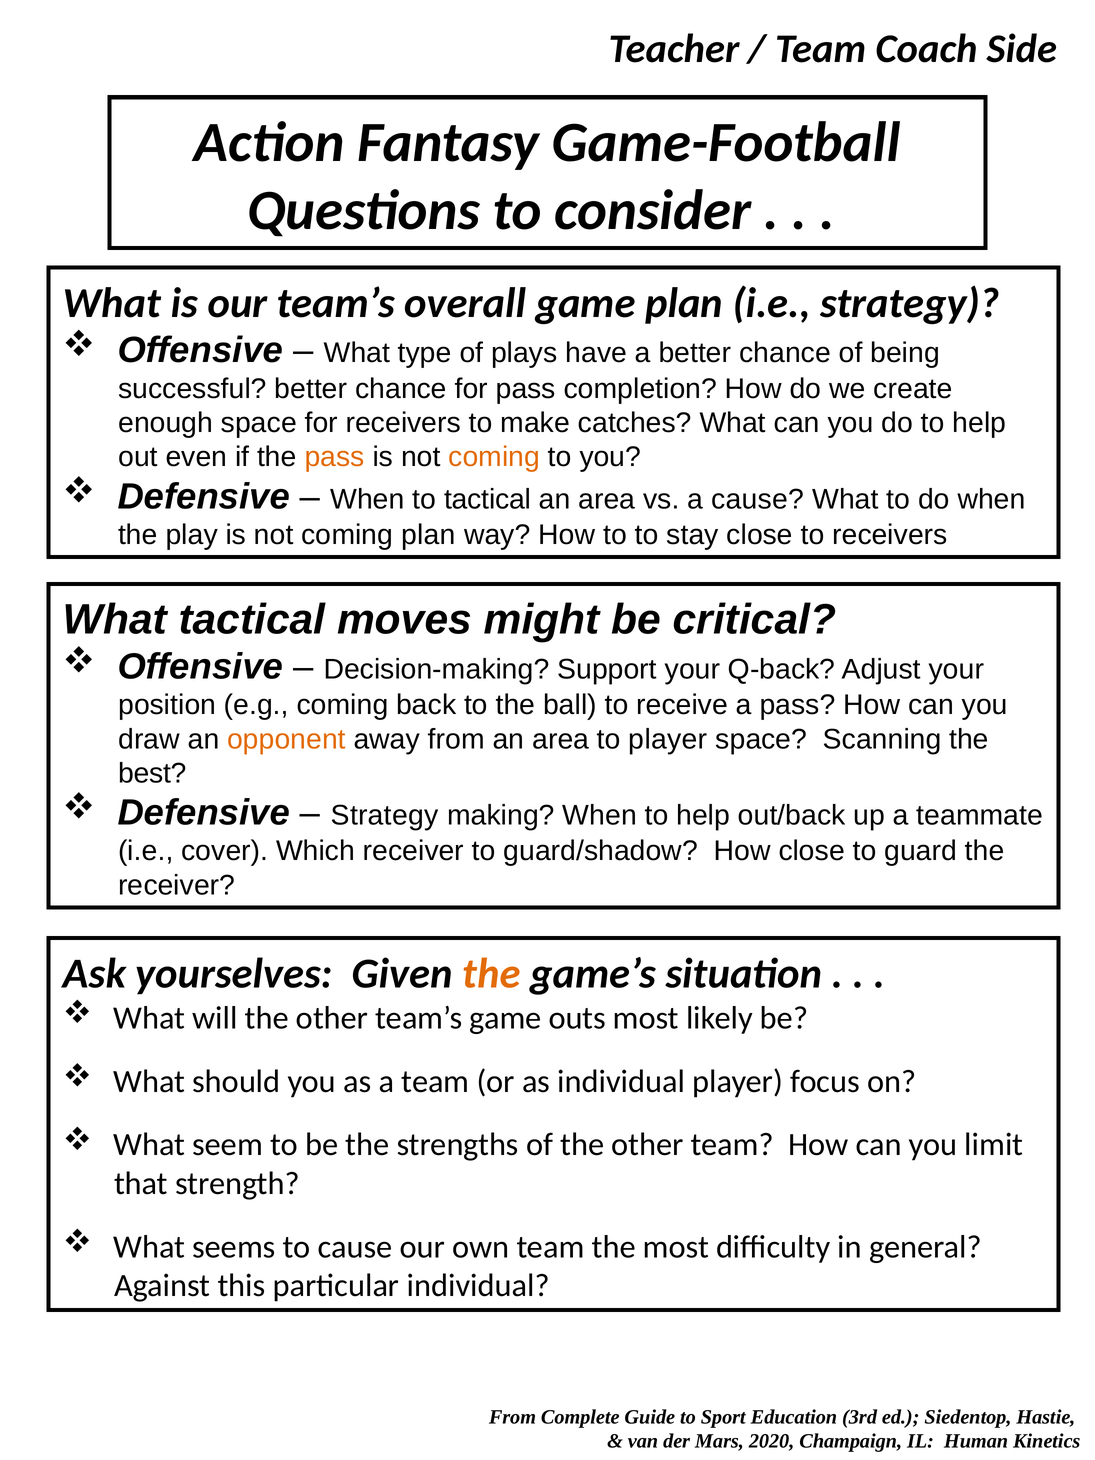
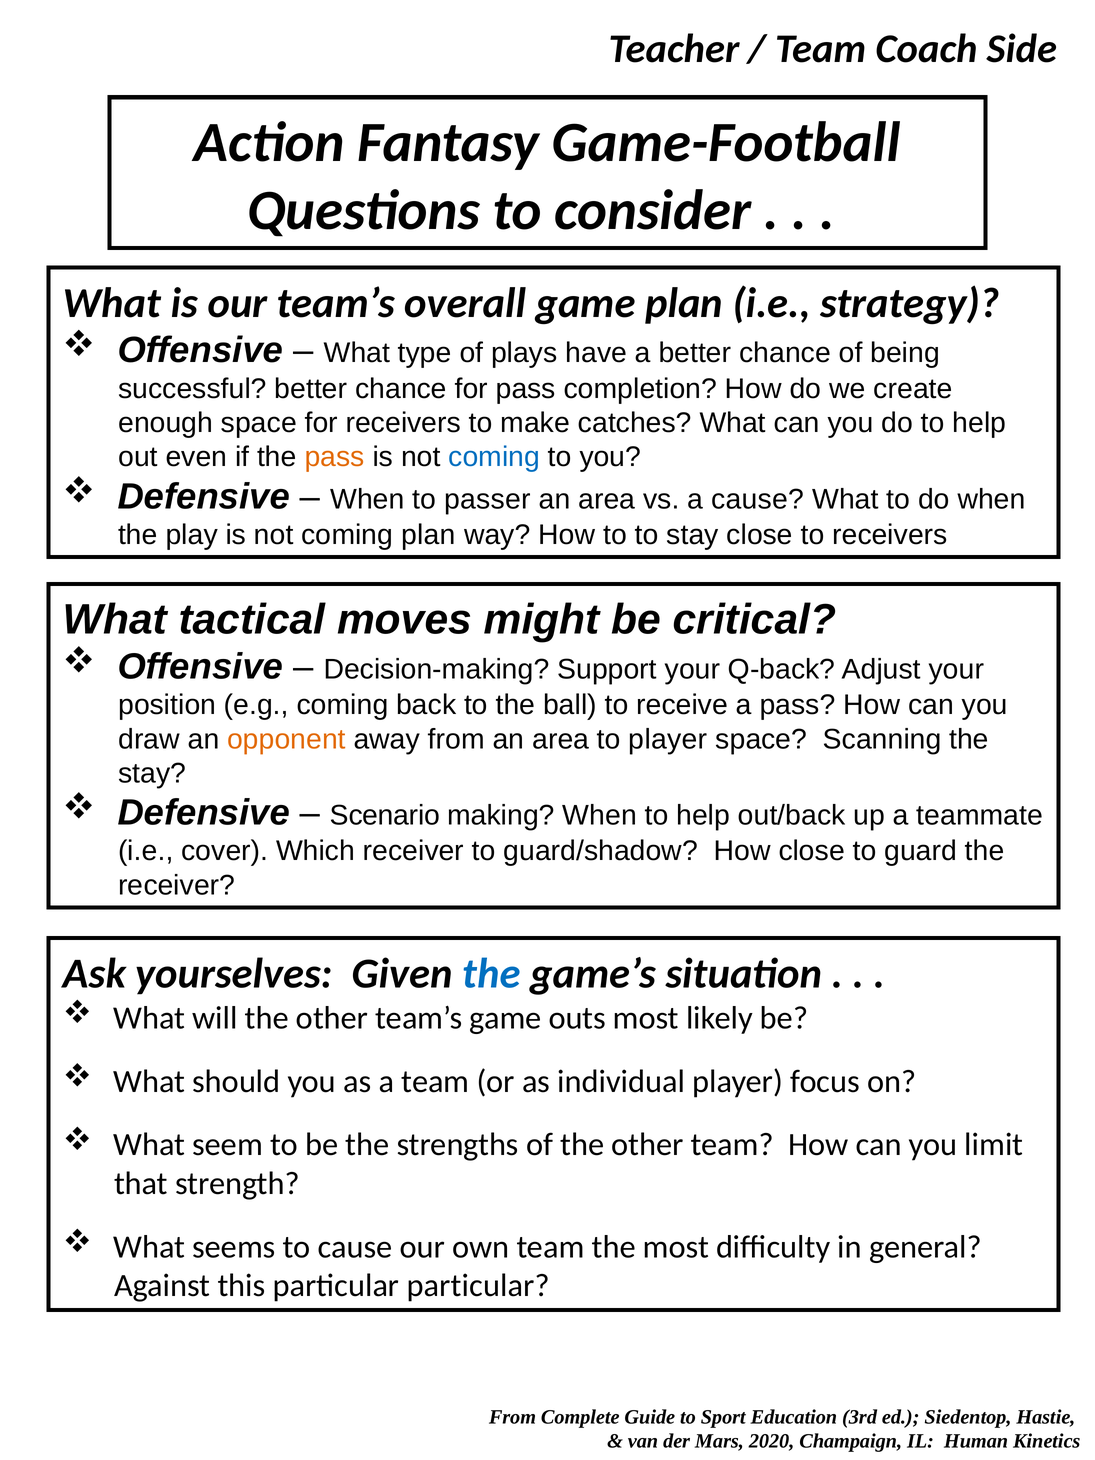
coming colour: orange -> blue (494, 457)
to tactical: tactical -> passer (487, 499)
best: best -> stay (152, 773)
Strategy: Strategy -> Scenario (385, 815)
the colour: orange -> blue (491, 974)
particular individual: individual -> particular (478, 1286)
